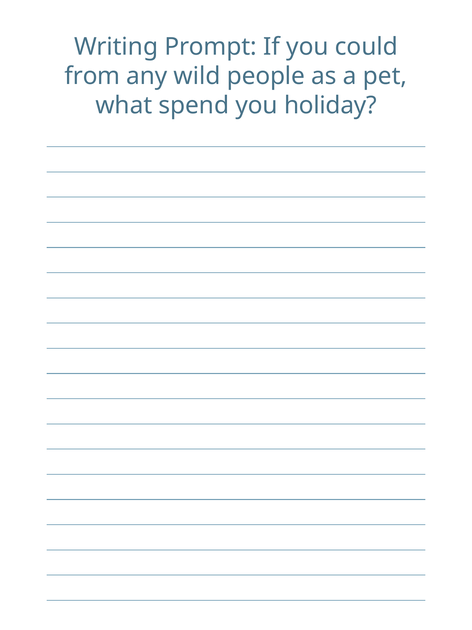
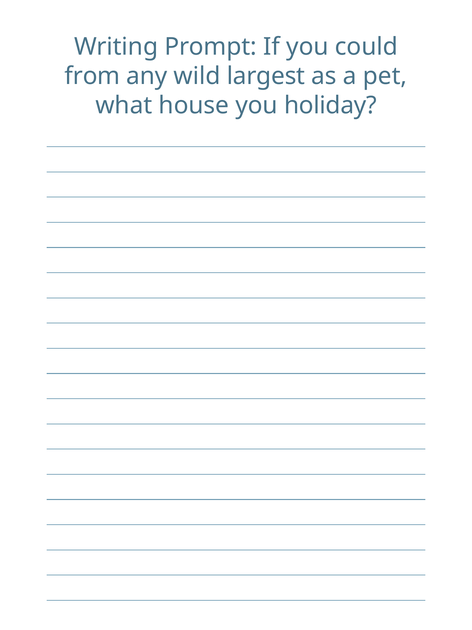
people: people -> largest (266, 76)
spend: spend -> house (194, 105)
